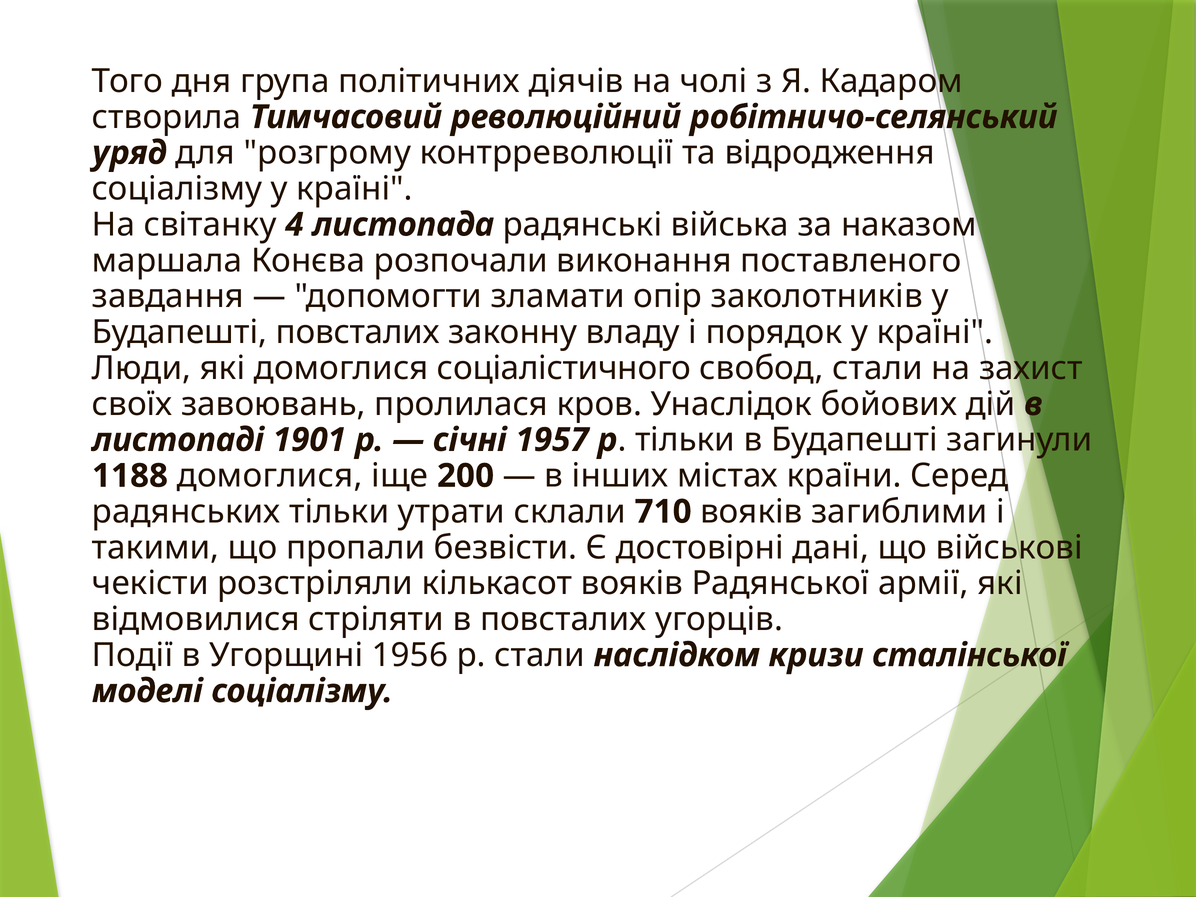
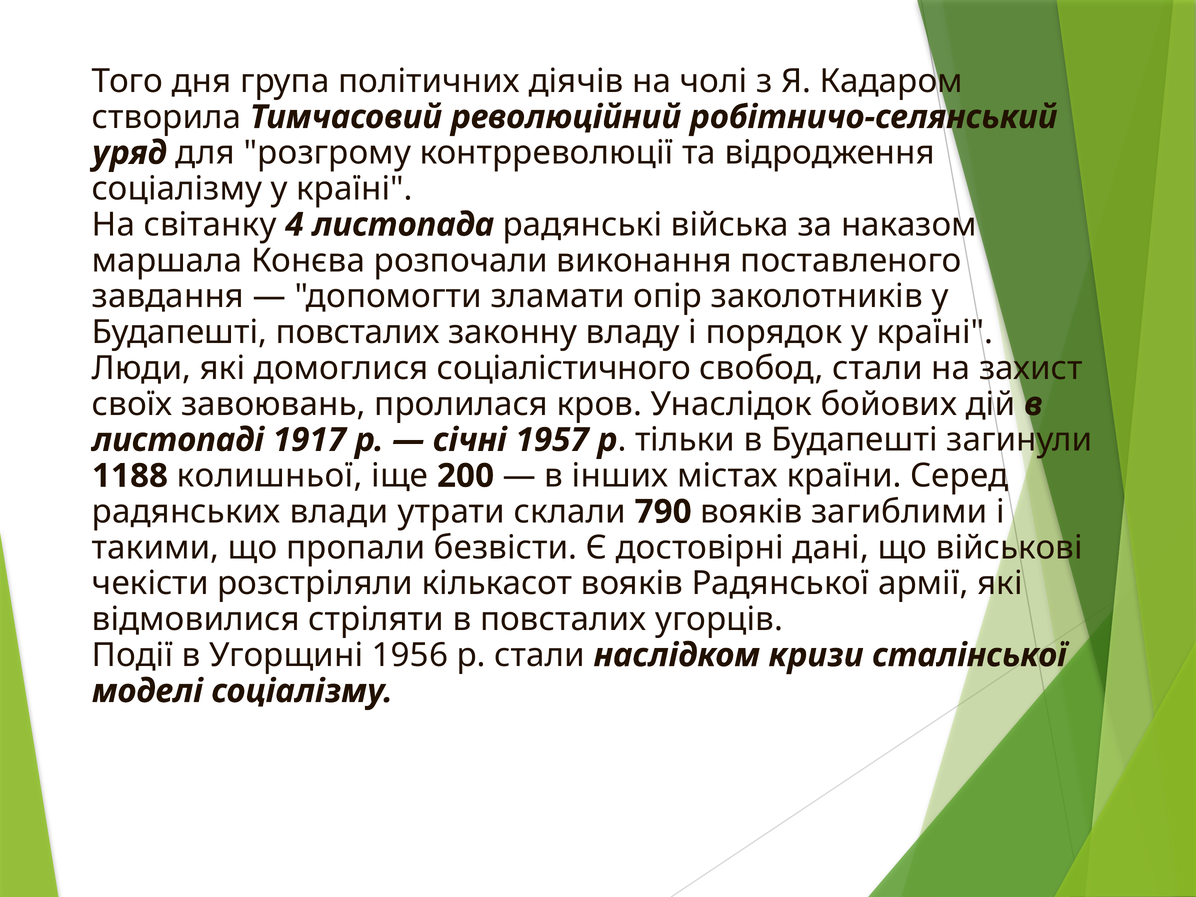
1901: 1901 -> 1917 (309, 440)
1188 домоглися: домоглися -> колишньої (270, 476)
радянських тільки: тільки -> влади (339, 512)
710: 710 -> 790 (663, 512)
